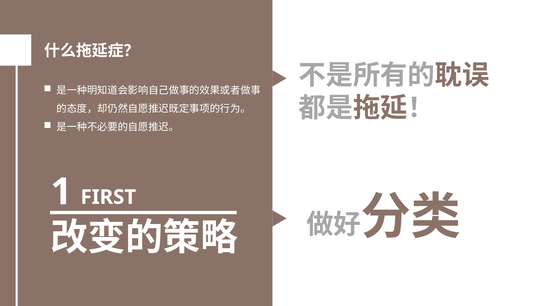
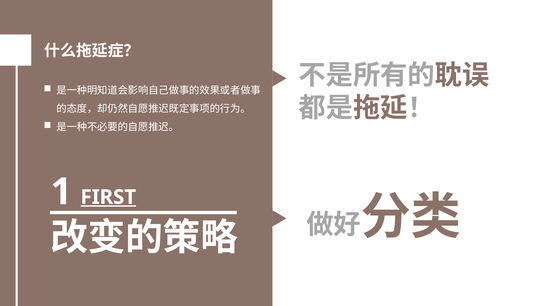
FIRST underline: none -> present (108, 197)
